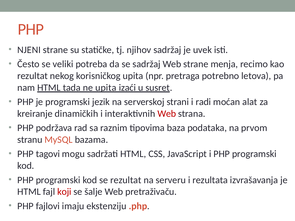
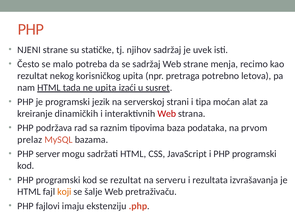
veliki: veliki -> malo (63, 64)
radi: radi -> tipa (203, 102)
stranu: stranu -> prelaz (30, 140)
tagovi: tagovi -> server (48, 154)
koji colour: red -> orange (64, 192)
